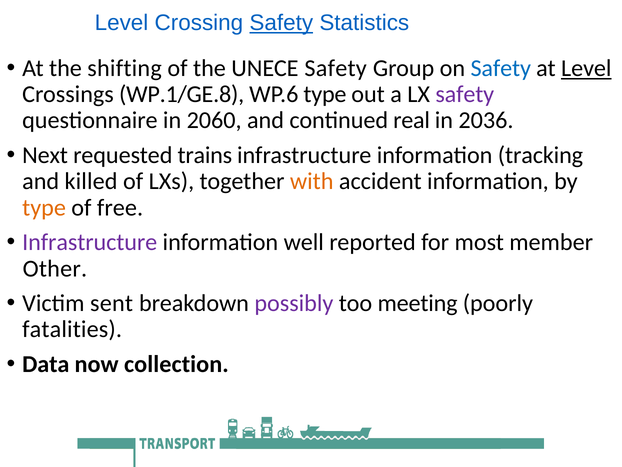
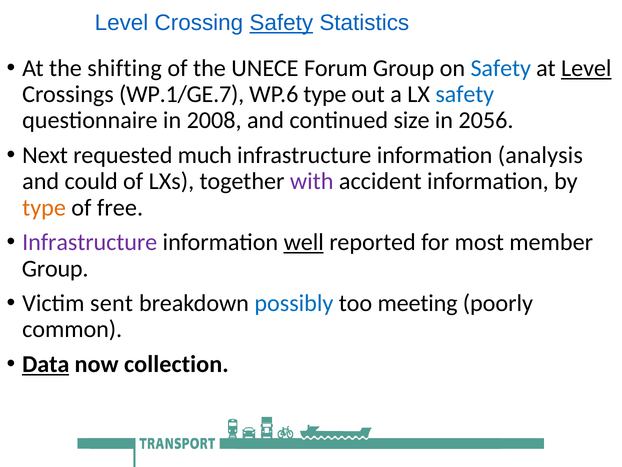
UNECE Safety: Safety -> Forum (336, 68)
WP.1/GE.8: WP.1/GE.8 -> WP.1/GE.7 (182, 94)
safety colour: purple -> blue (465, 94)
2060: 2060 -> 2008 (214, 120)
real: real -> size (412, 120)
2036: 2036 -> 2056 (486, 120)
trains: trains -> much (205, 155)
tracking: tracking -> analysis (540, 155)
killed: killed -> could (91, 181)
with colour: orange -> purple (312, 181)
well underline: none -> present (304, 242)
Other: Other -> Group (55, 268)
possibly colour: purple -> blue (294, 303)
fatalities: fatalities -> common (72, 329)
Data underline: none -> present (46, 364)
